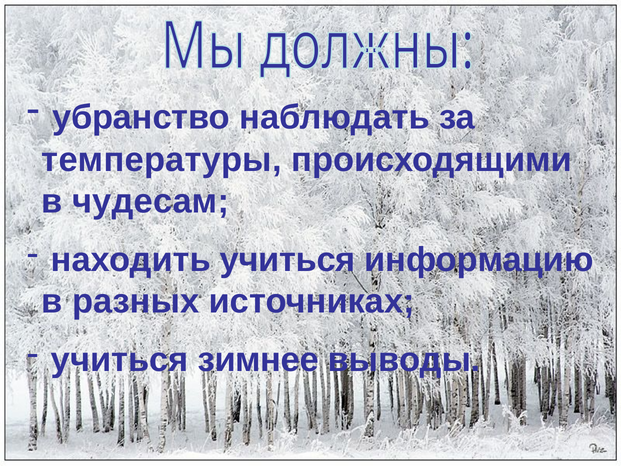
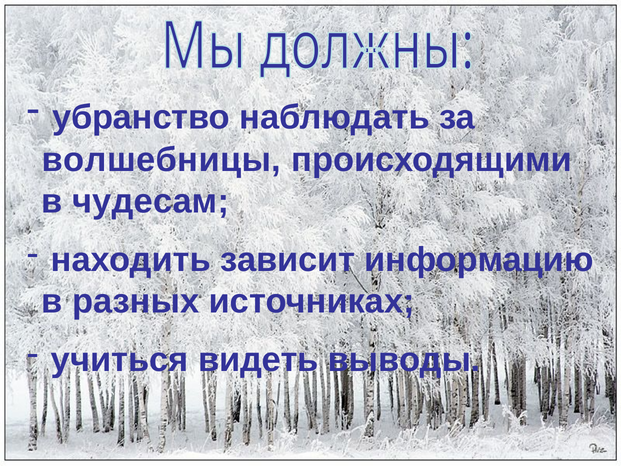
температуры: температуры -> волшебницы (161, 160)
находить учиться: учиться -> зависит (288, 260)
зимнее: зимнее -> видеть (258, 360)
